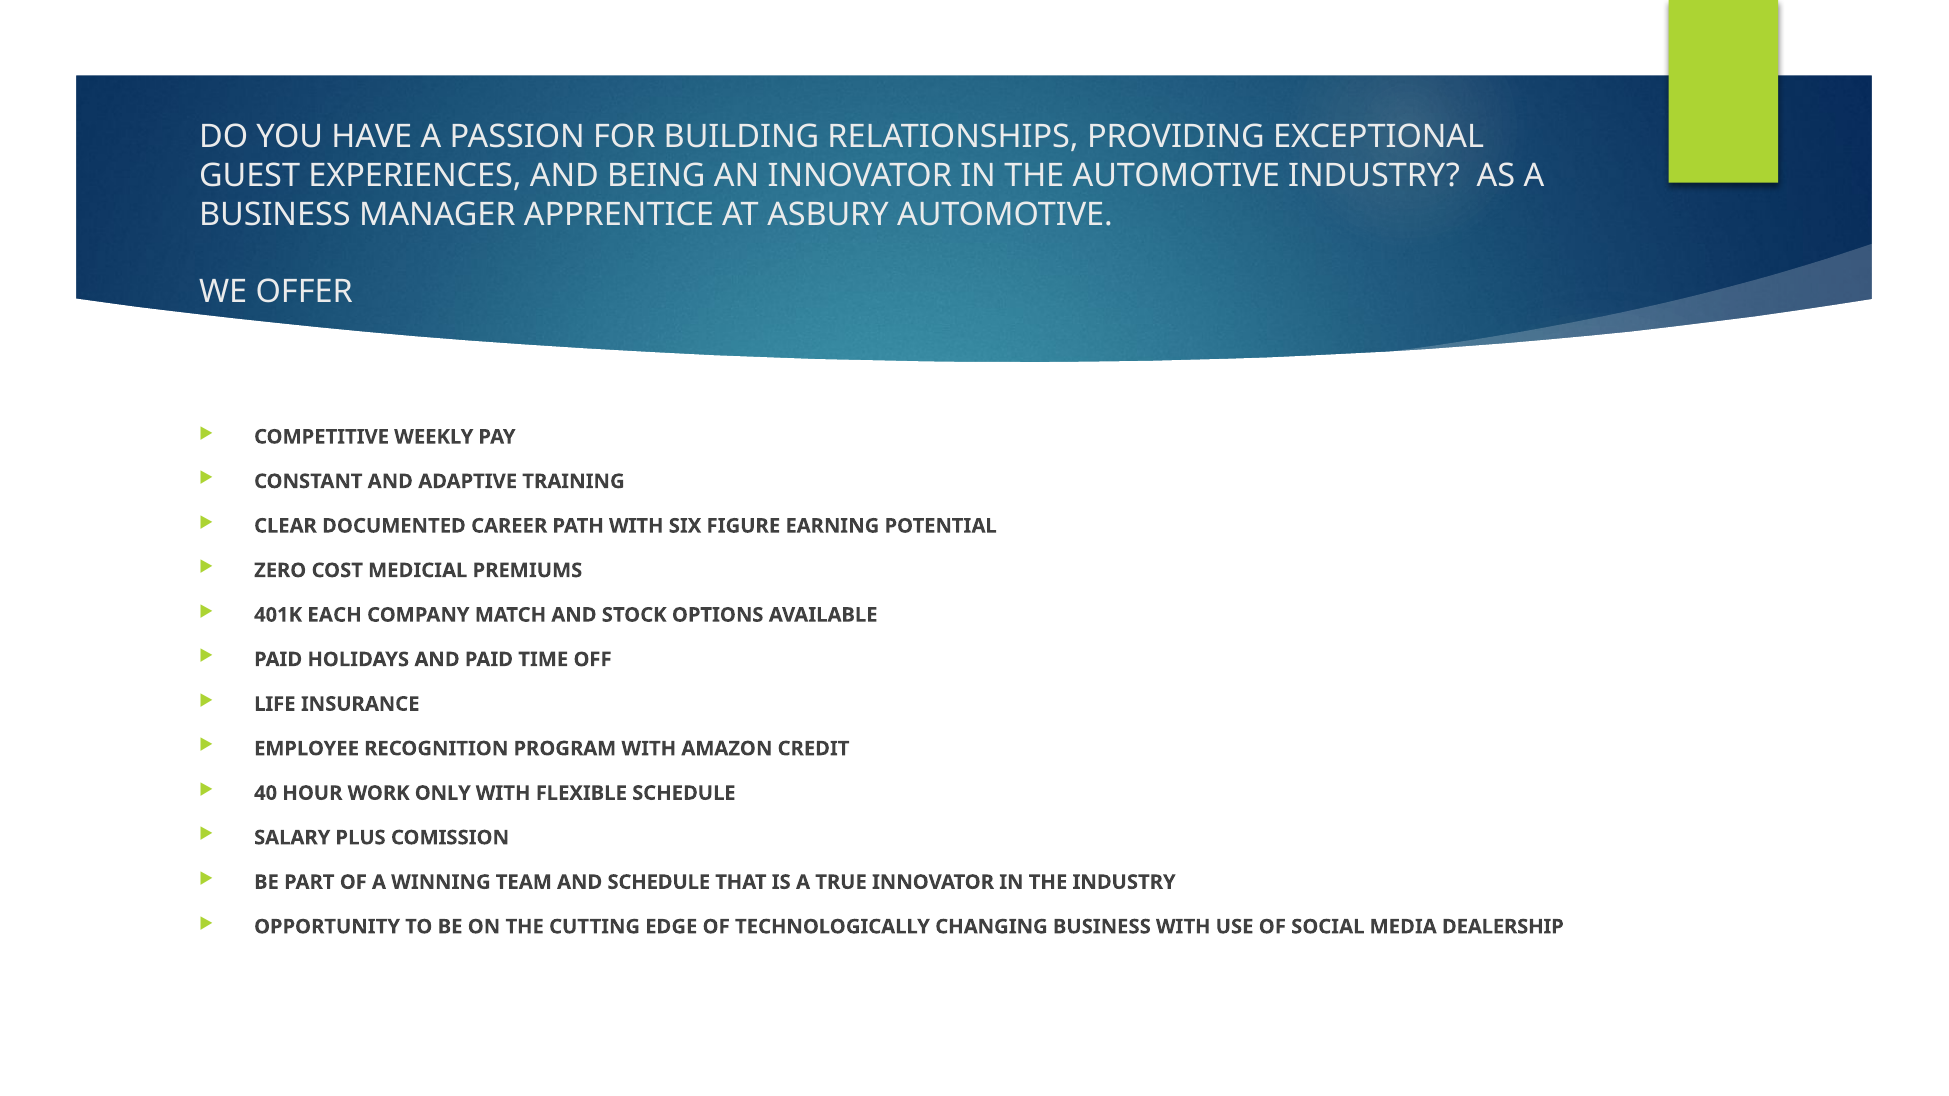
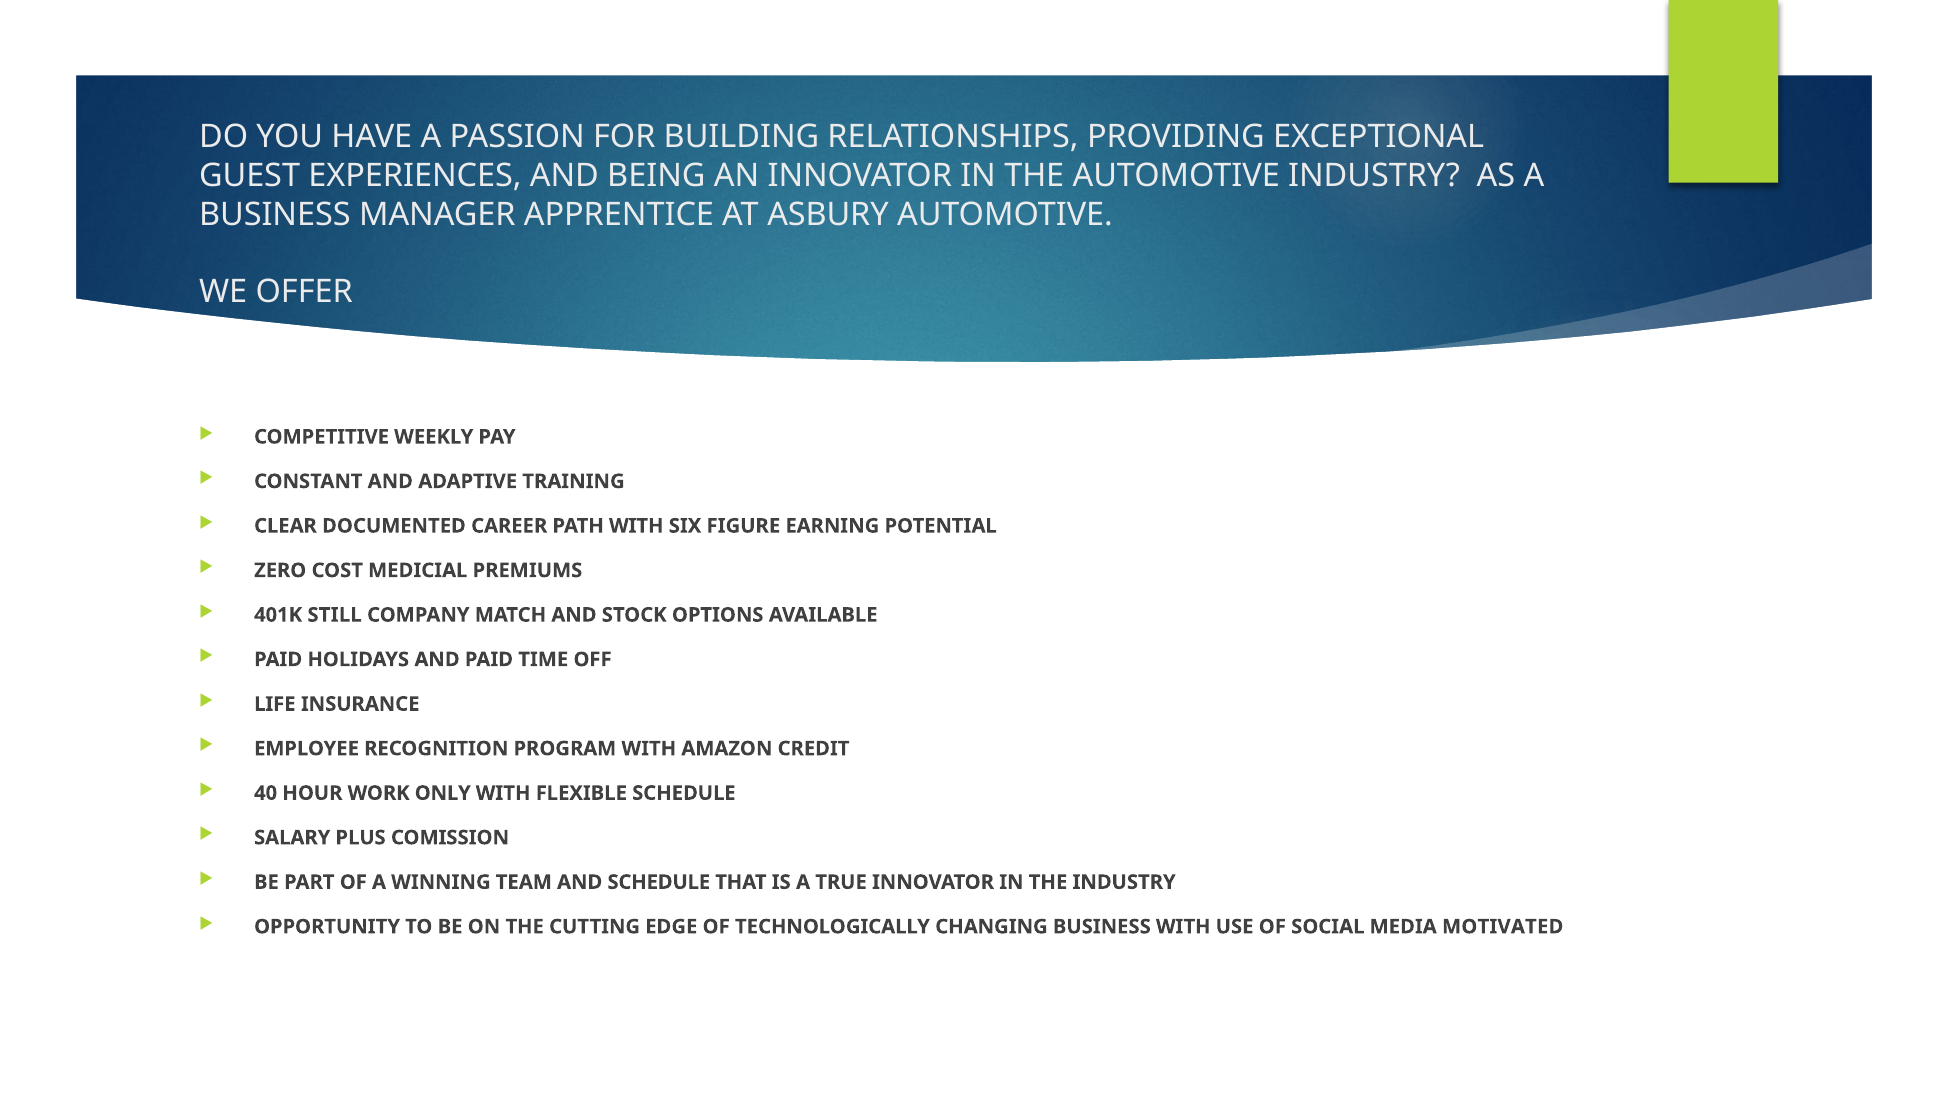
EACH: EACH -> STILL (335, 615)
DEALERSHIP: DEALERSHIP -> MOTIVATED (1503, 927)
